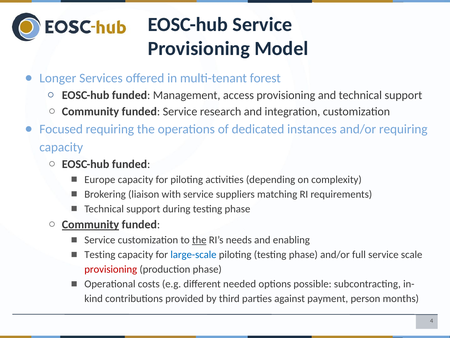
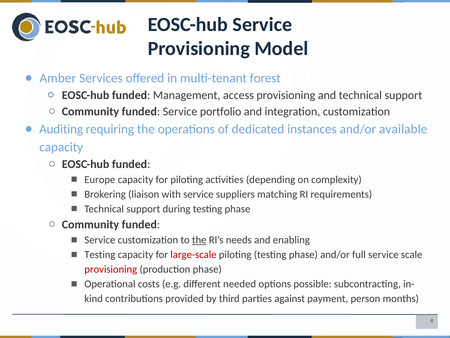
Longer: Longer -> Amber (58, 78)
research: research -> portfolio (221, 111)
Focused: Focused -> Auditing (61, 129)
and/or requiring: requiring -> available (403, 129)
Community underline: present -> none (90, 224)
large-scale colour: blue -> red (193, 254)
